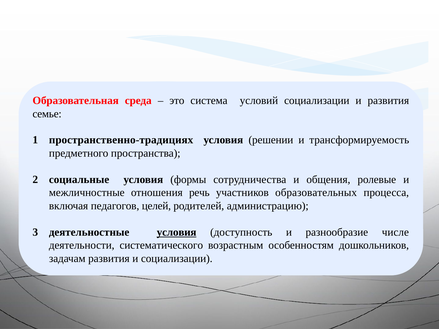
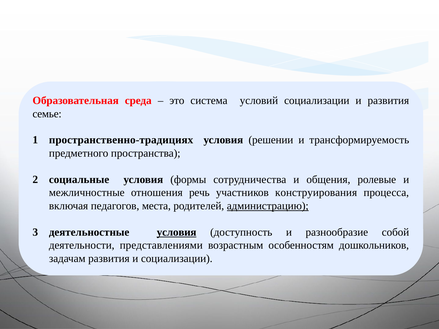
образовательных: образовательных -> конструирования (316, 193)
целей: целей -> места (156, 206)
администрацию underline: none -> present (268, 206)
числе: числе -> собой (395, 232)
систематического: систематического -> представлениями (161, 246)
